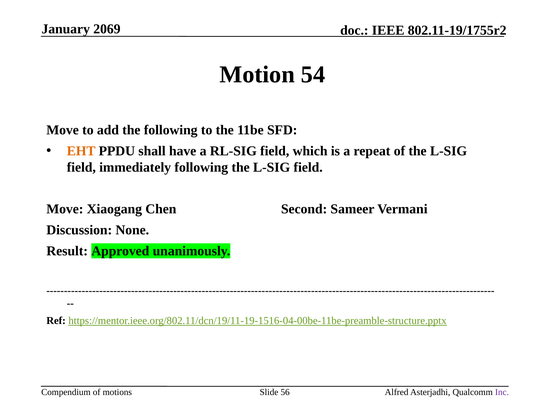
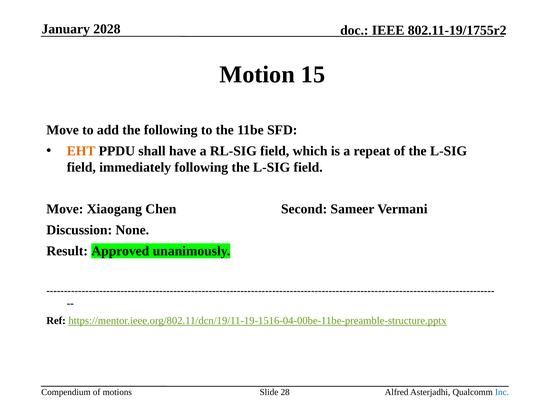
2069: 2069 -> 2028 (107, 29)
54: 54 -> 15 (313, 74)
56: 56 -> 28 (285, 392)
Inc colour: purple -> blue (502, 392)
